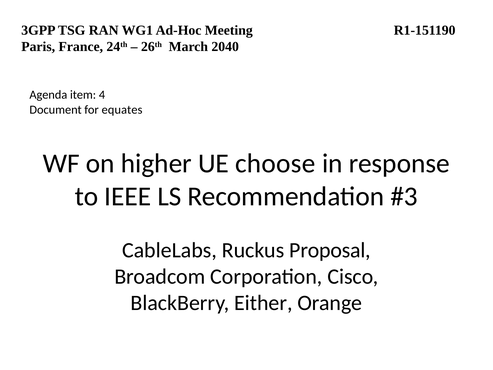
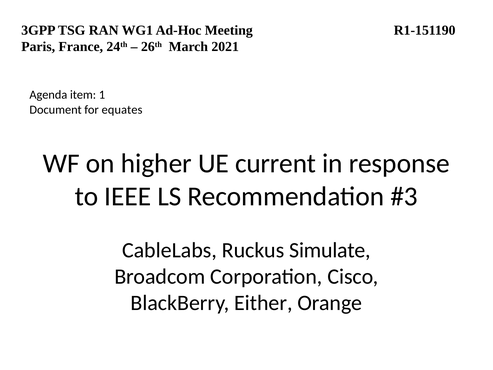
2040: 2040 -> 2021 (225, 47)
4: 4 -> 1 (102, 95)
choose: choose -> current (276, 163)
Proposal: Proposal -> Simulate (330, 250)
